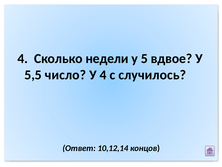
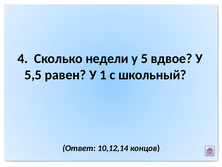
число: число -> равен (65, 75)
У 4: 4 -> 1 (103, 75)
случилось: случилось -> школьный (152, 75)
